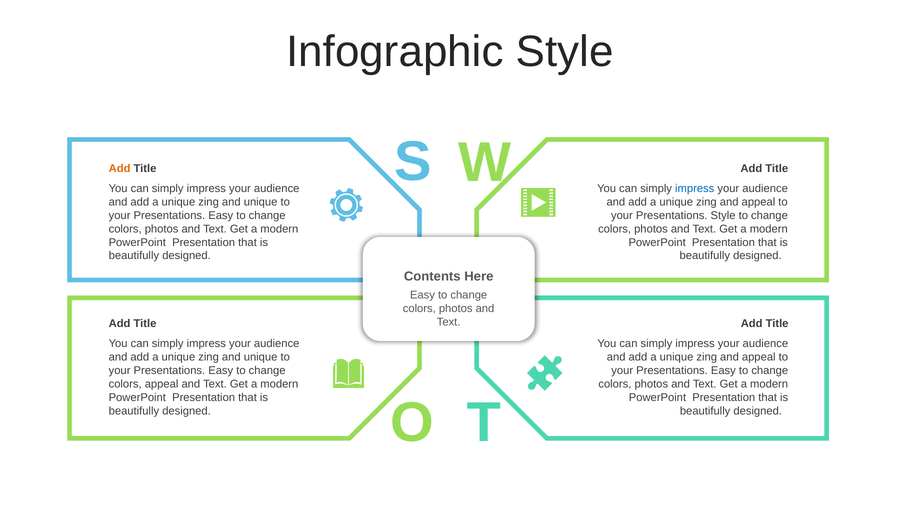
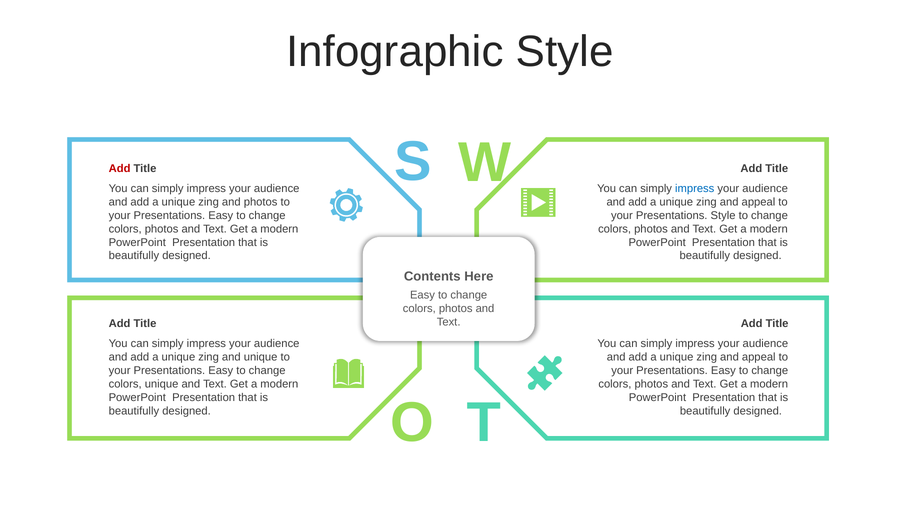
Add colour: orange -> red (120, 169)
unique: unique -> photos (261, 202)
colors appeal: appeal -> unique (162, 384)
